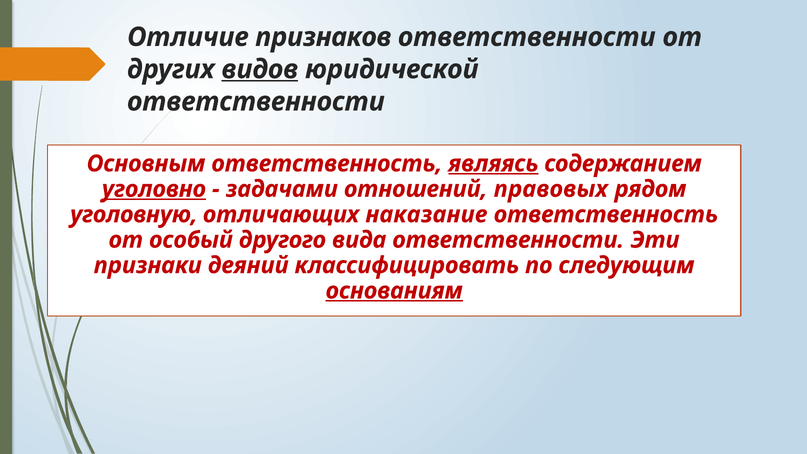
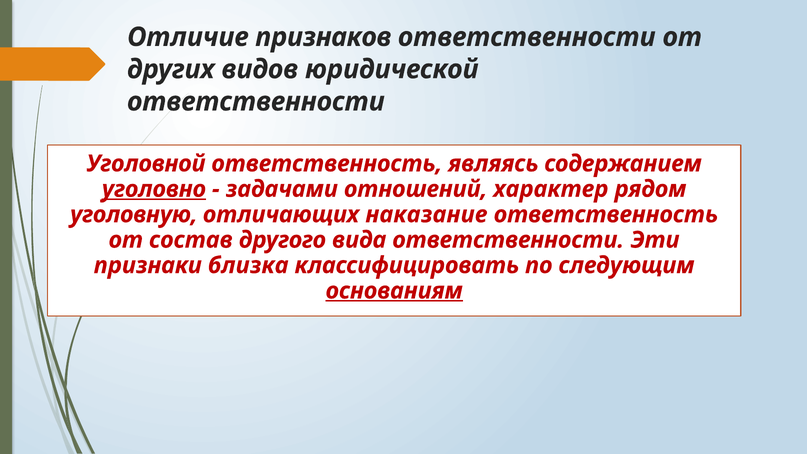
видов underline: present -> none (260, 69)
Основным: Основным -> Уголовной (146, 164)
являясь underline: present -> none (493, 164)
правовых: правовых -> характер (551, 189)
особый: особый -> состав (191, 240)
деяний: деяний -> близка (248, 265)
